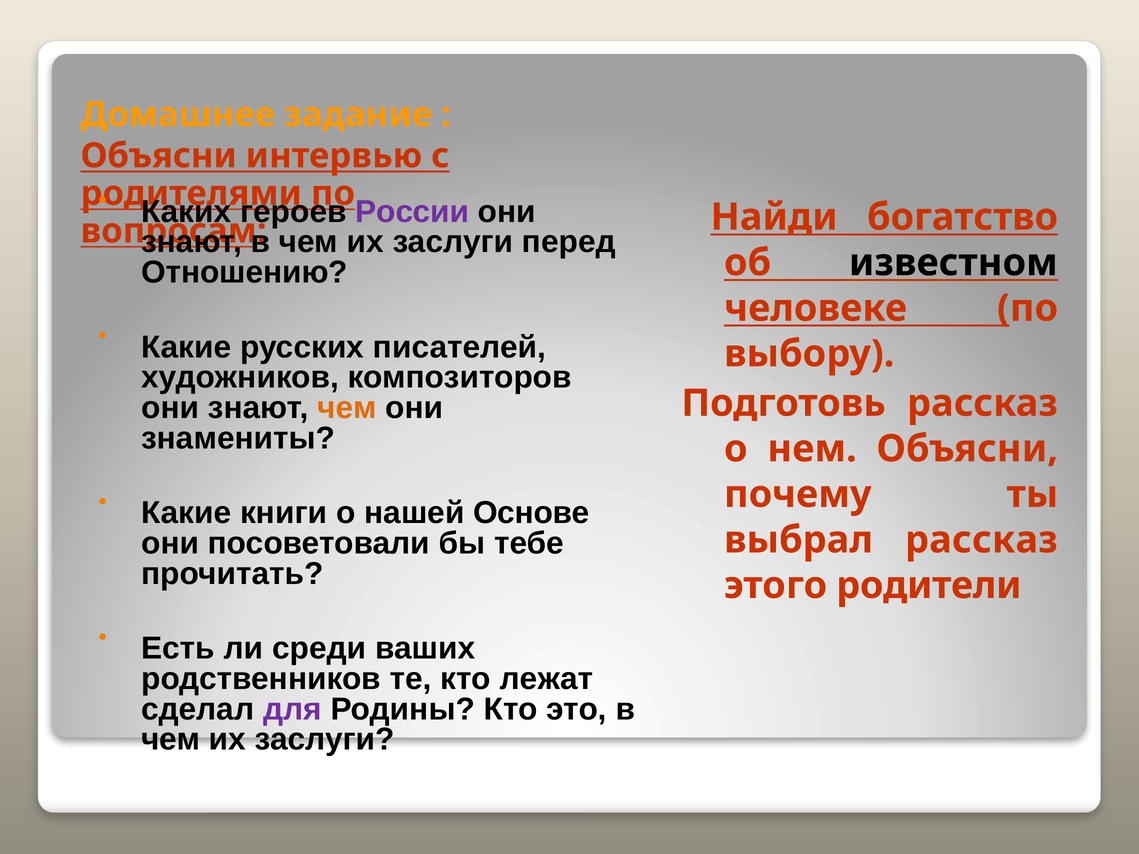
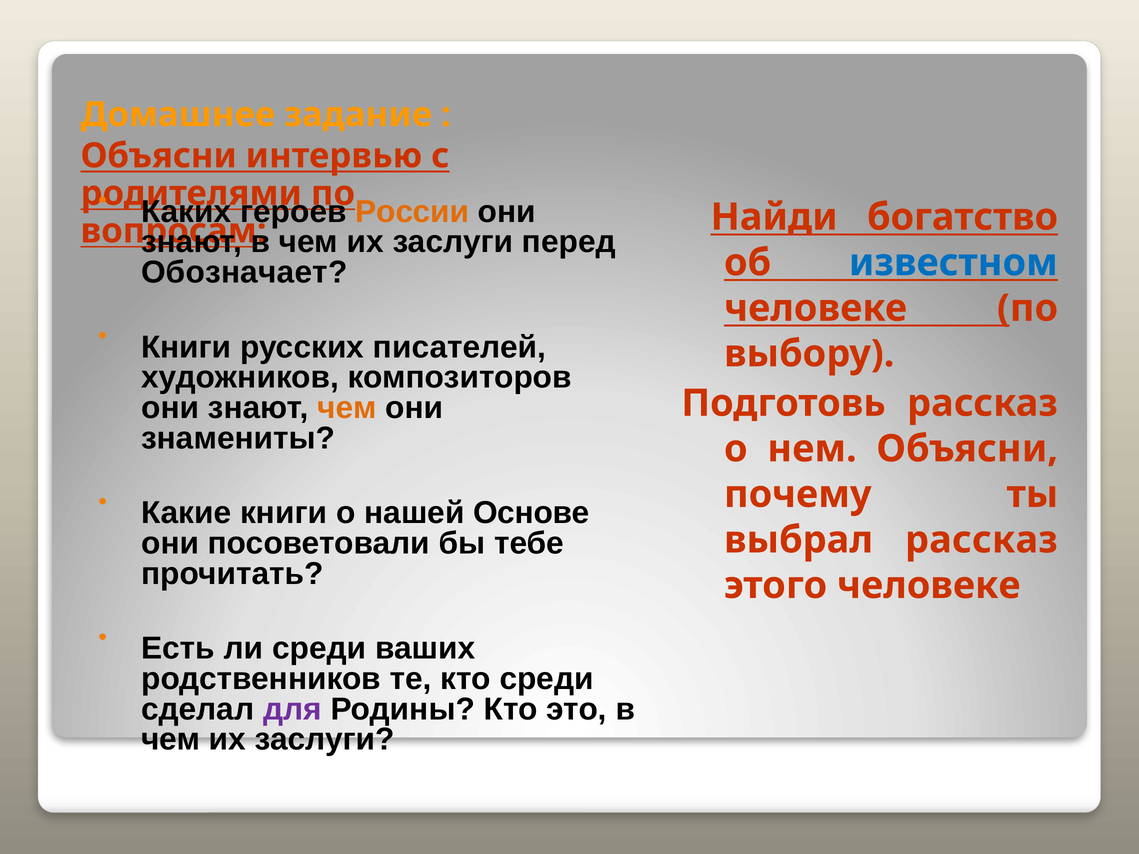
России colour: purple -> orange (412, 212)
известном colour: black -> blue (953, 263)
Отношению: Отношению -> Обозначает (244, 273)
Какие: Какие -> Книги (186, 347)
этого родители: родители -> человеке (929, 586)
кто лежат: лежат -> среди (547, 679)
